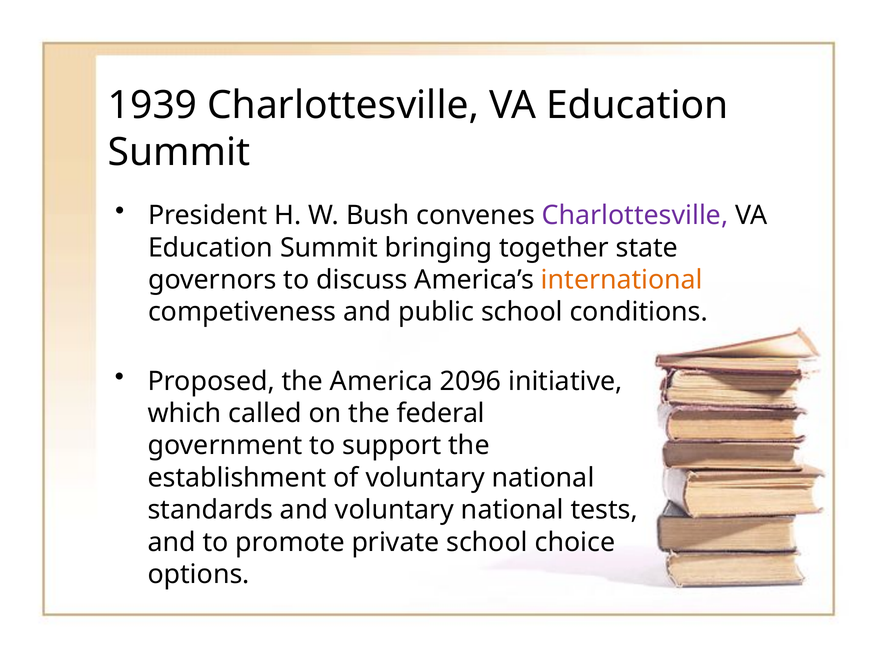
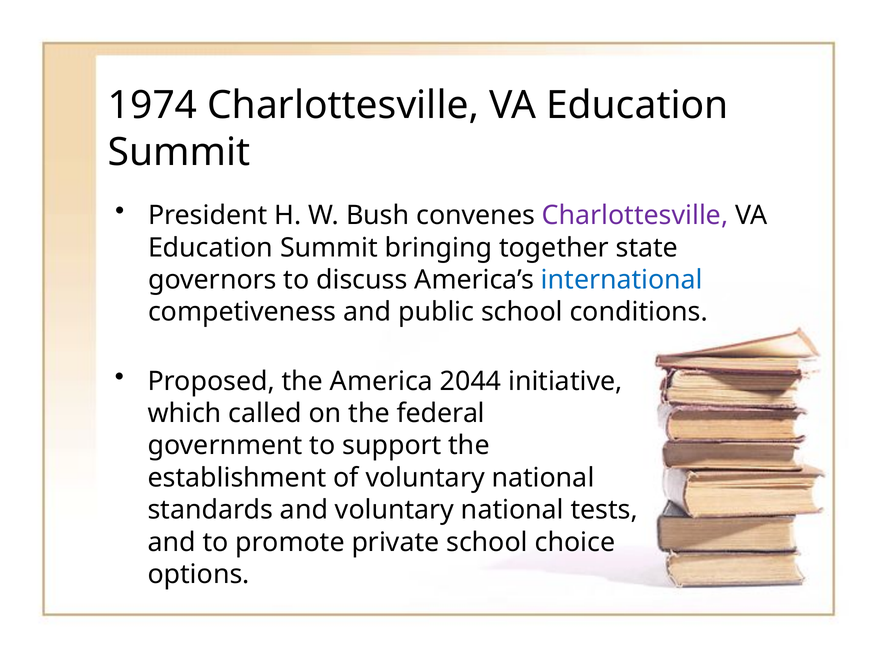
1939: 1939 -> 1974 (153, 105)
international colour: orange -> blue (622, 280)
2096: 2096 -> 2044 (471, 381)
